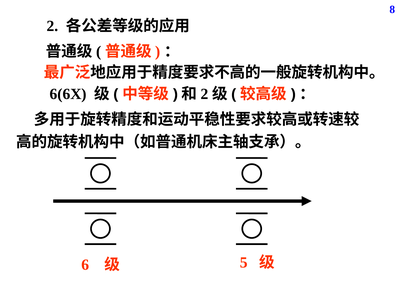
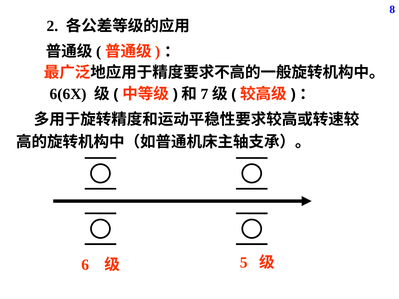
2: 2 -> 7 (205, 94)
